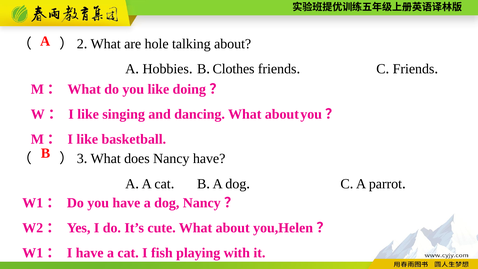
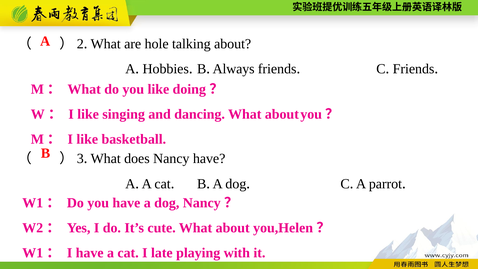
Clothes: Clothes -> Always (234, 69)
fish: fish -> late (162, 253)
